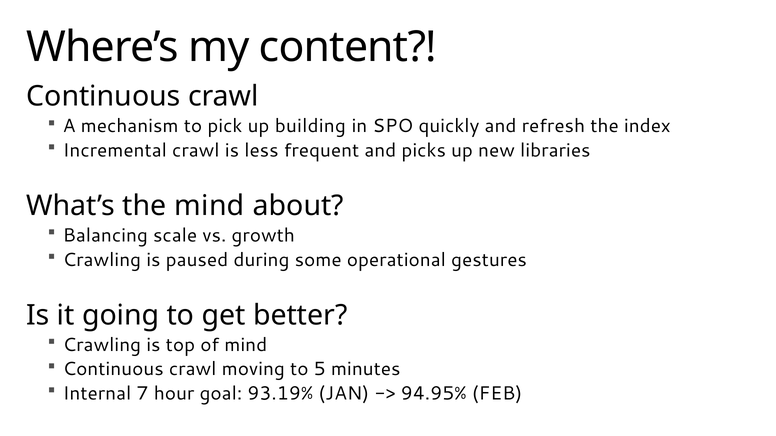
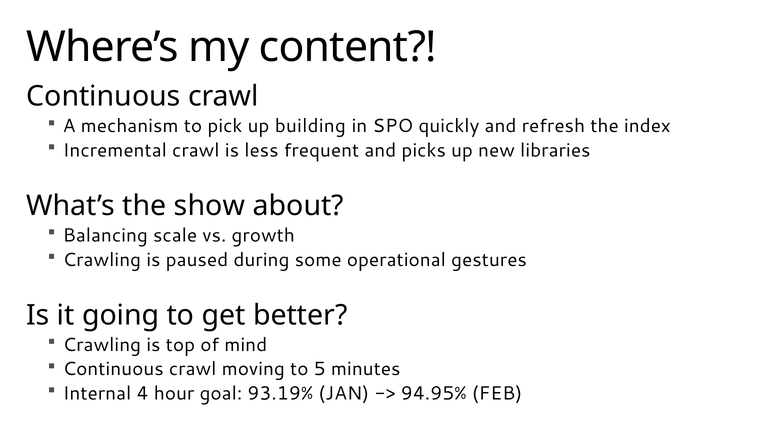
the mind: mind -> show (210, 206)
7: 7 -> 4 (143, 394)
